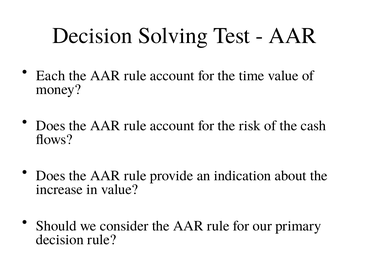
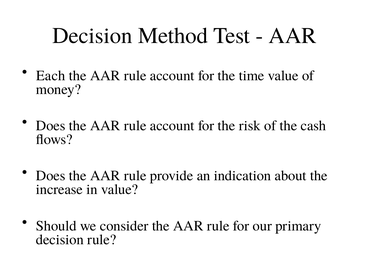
Solving: Solving -> Method (173, 36)
